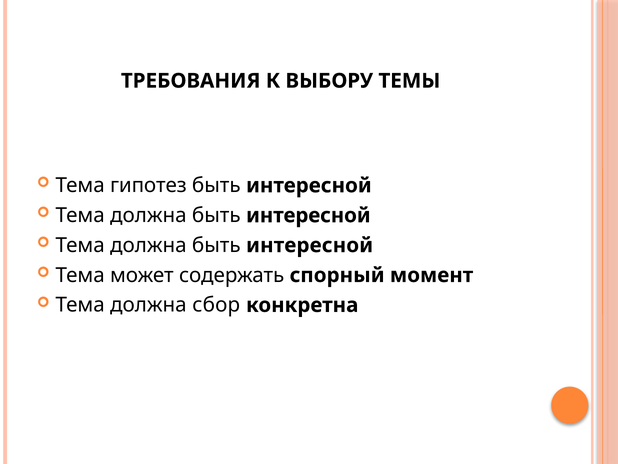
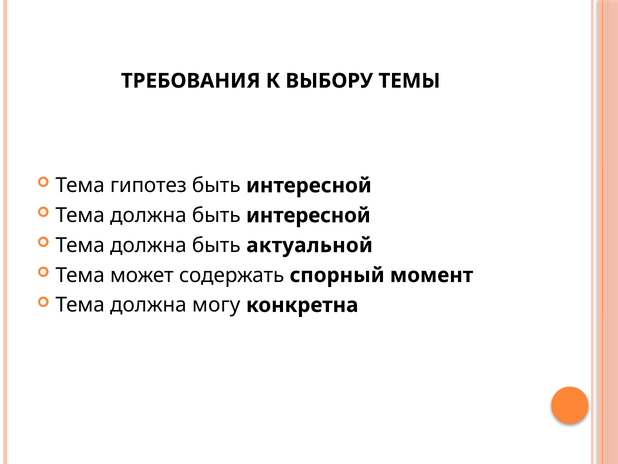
интересной: интересной -> актуальной (310, 245)
сбор: сбор -> могу (216, 305)
